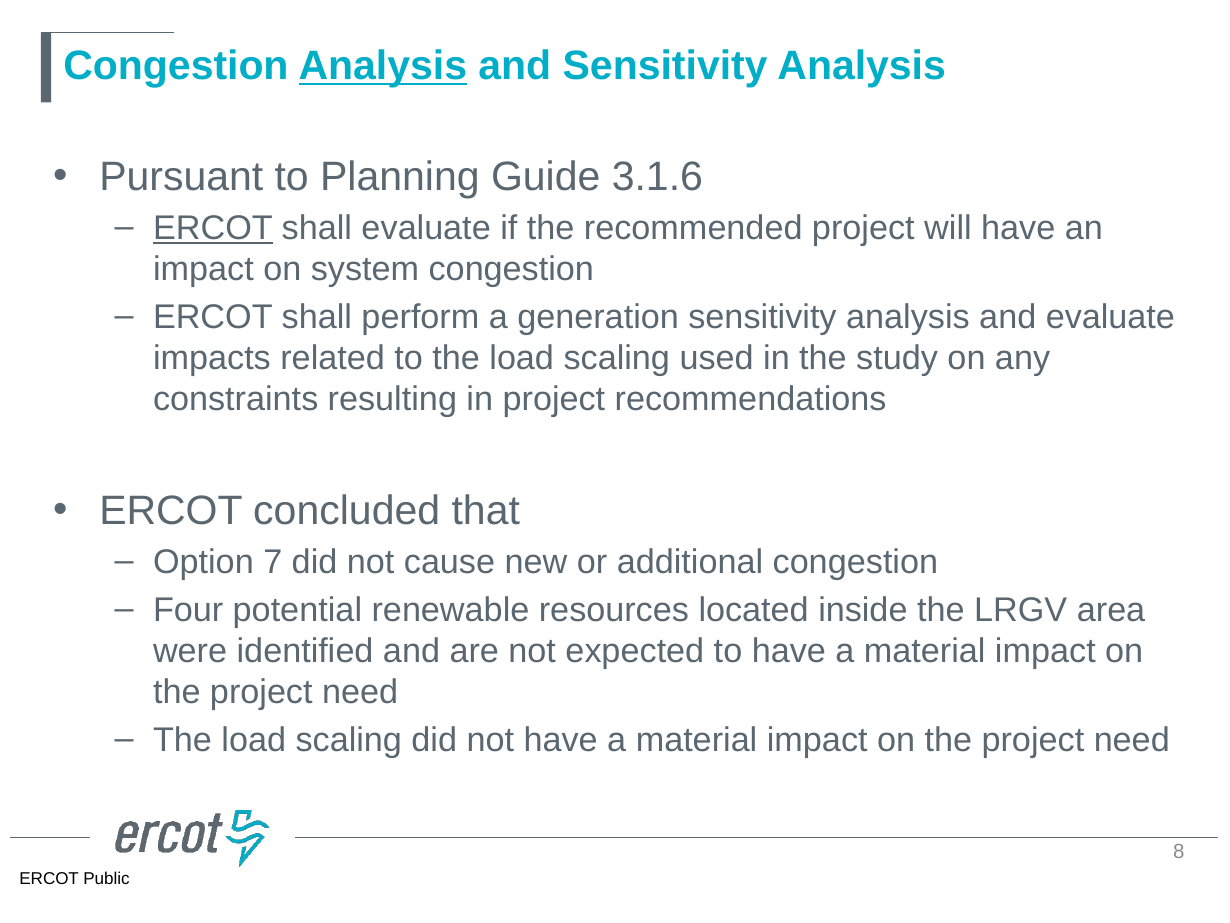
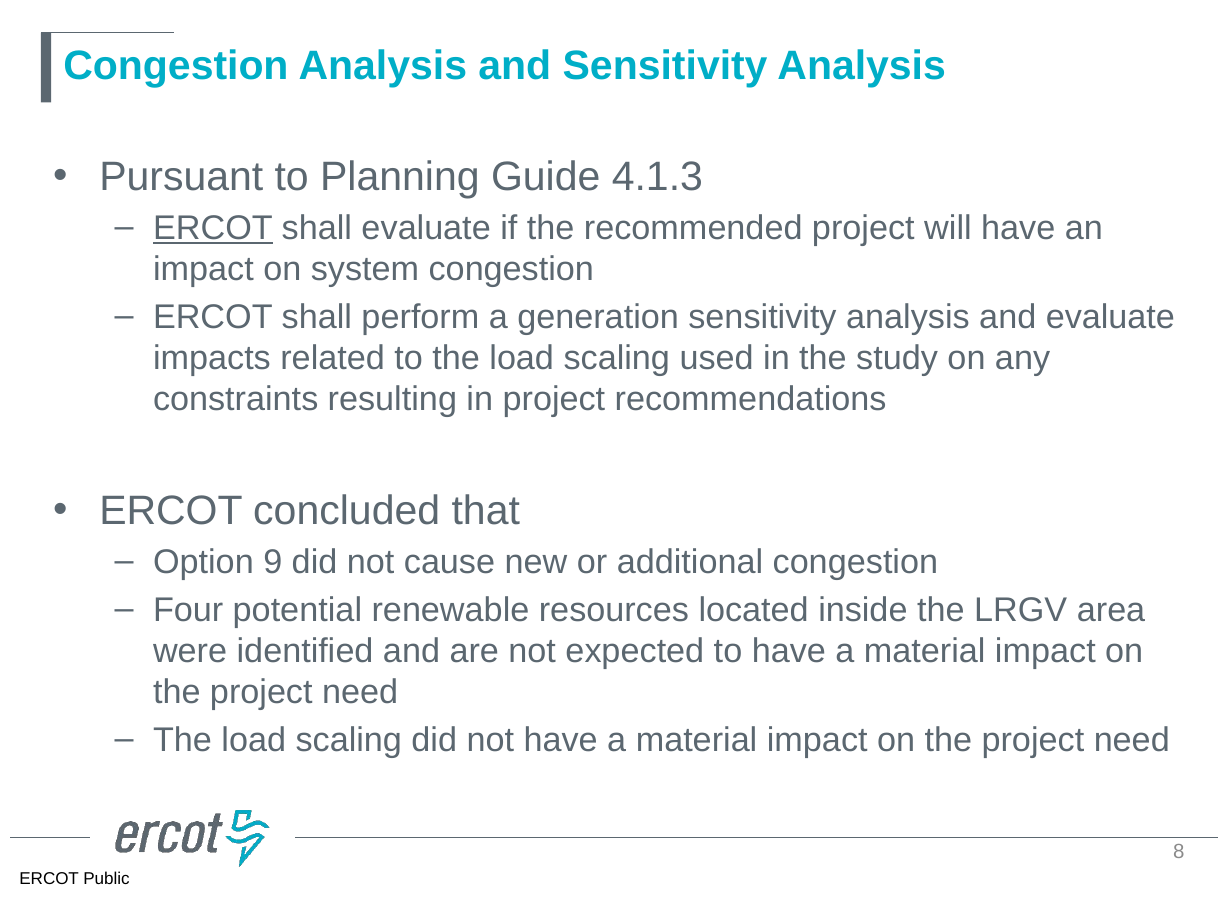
Analysis underline: present -> none (383, 66)
3.1.6: 3.1.6 -> 4.1.3 (657, 177)
7: 7 -> 9 (273, 562)
